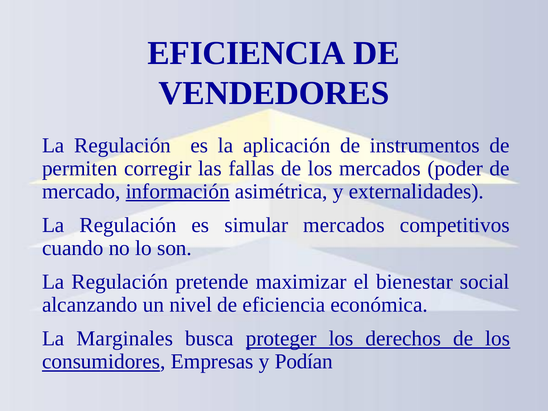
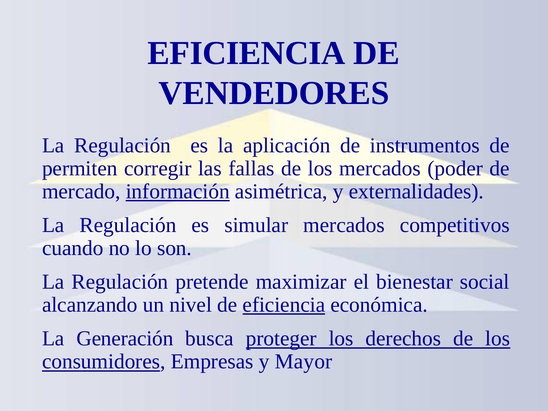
eficiencia underline: none -> present (284, 305)
Marginales: Marginales -> Generación (125, 339)
Podían: Podían -> Mayor (304, 362)
